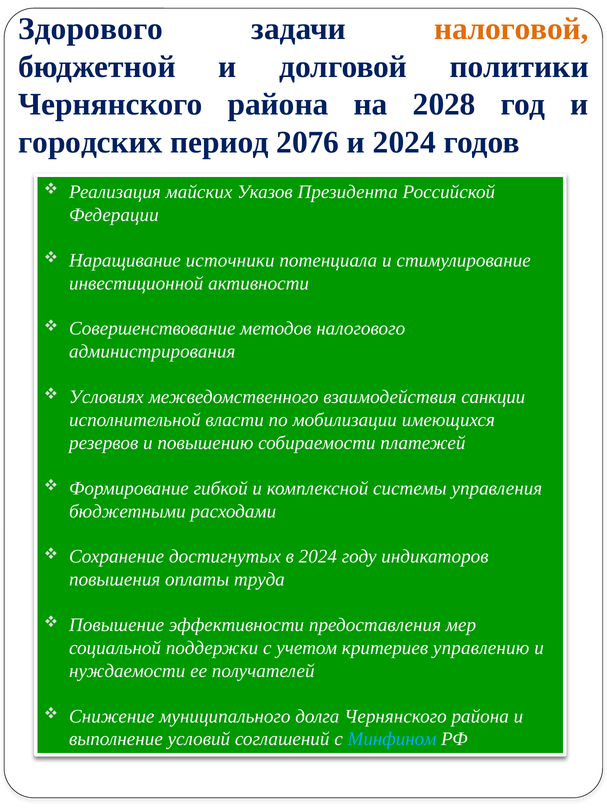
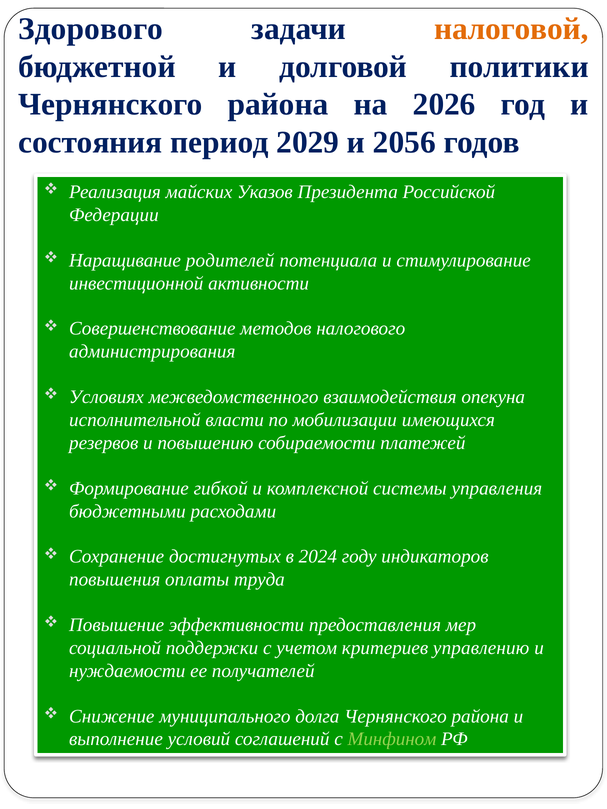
2028: 2028 -> 2026 (444, 104)
городских: городских -> состояния (90, 142)
2076: 2076 -> 2029 (308, 142)
и 2024: 2024 -> 2056 (404, 142)
источники: источники -> родителей (230, 260)
санкции: санкции -> опекуна (493, 397)
Минфином colour: light blue -> light green (392, 739)
